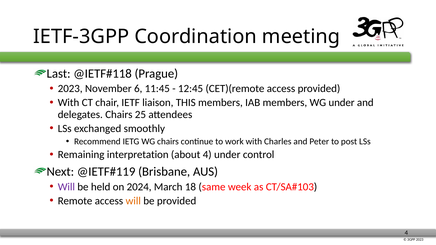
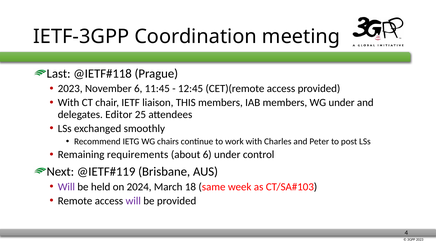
delegates Chairs: Chairs -> Editor (119, 115)
interpretation: interpretation -> requirements (138, 155)
about 4: 4 -> 6 (207, 155)
will colour: orange -> purple (133, 201)
